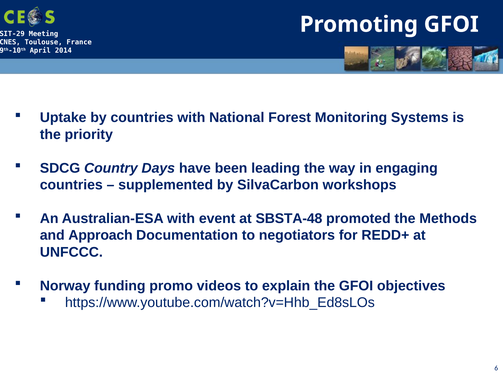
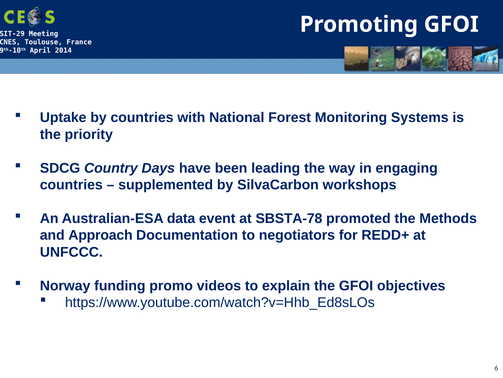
Australian-ESA with: with -> data (181, 218)
SBSTA-48: SBSTA-48 -> SBSTA-78 (289, 218)
